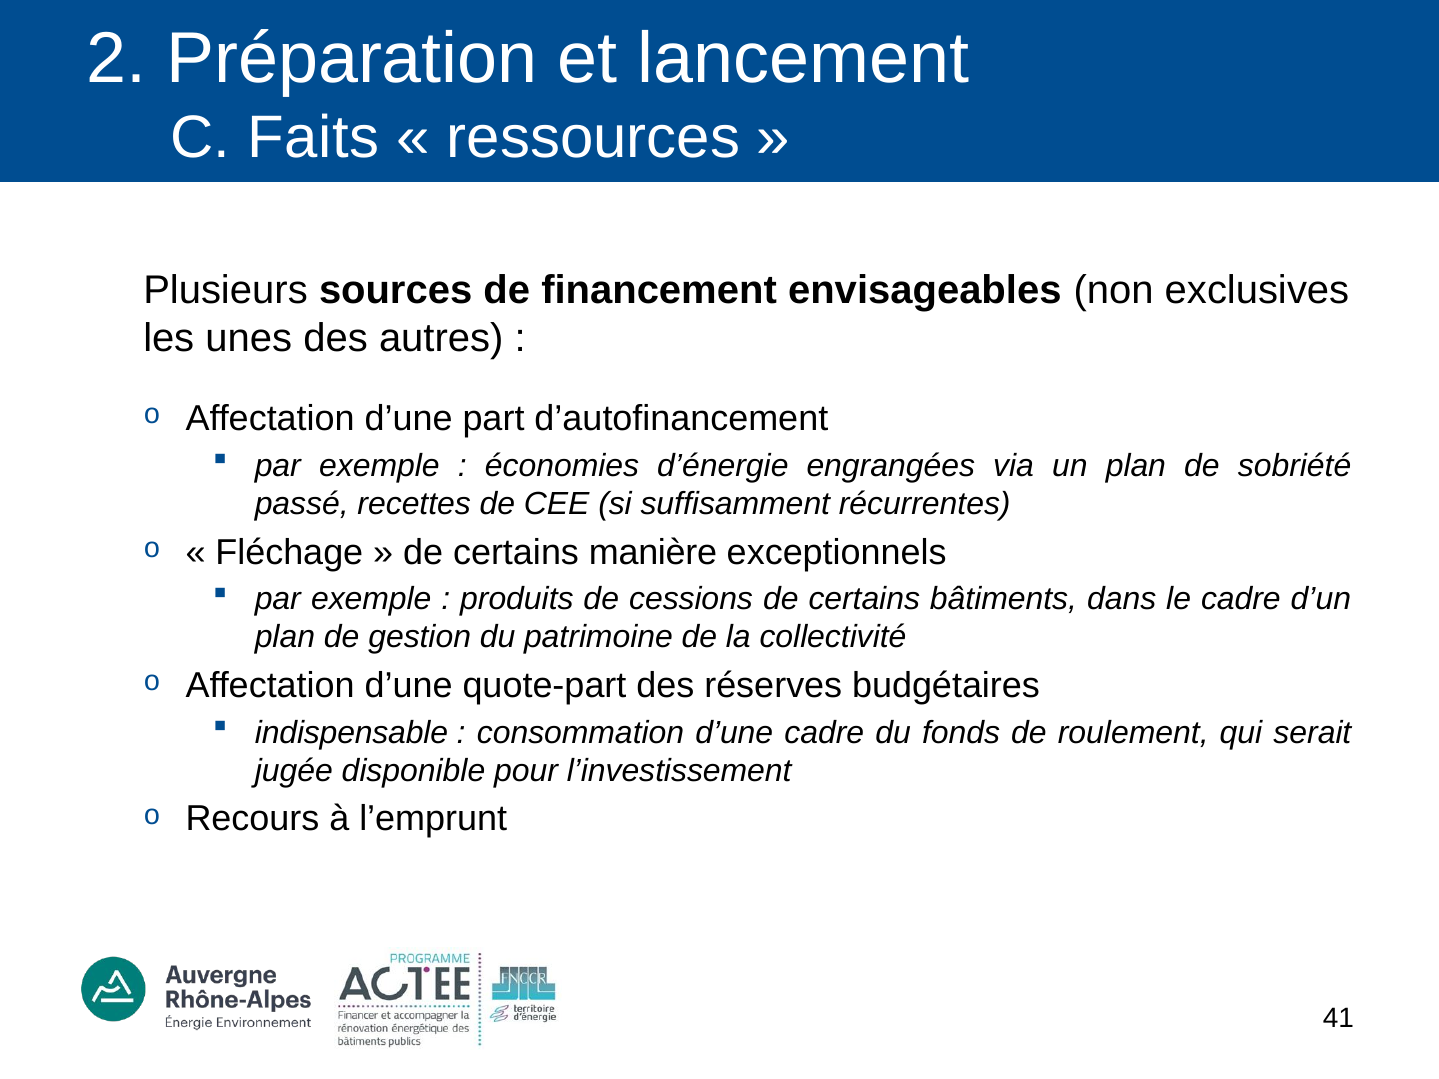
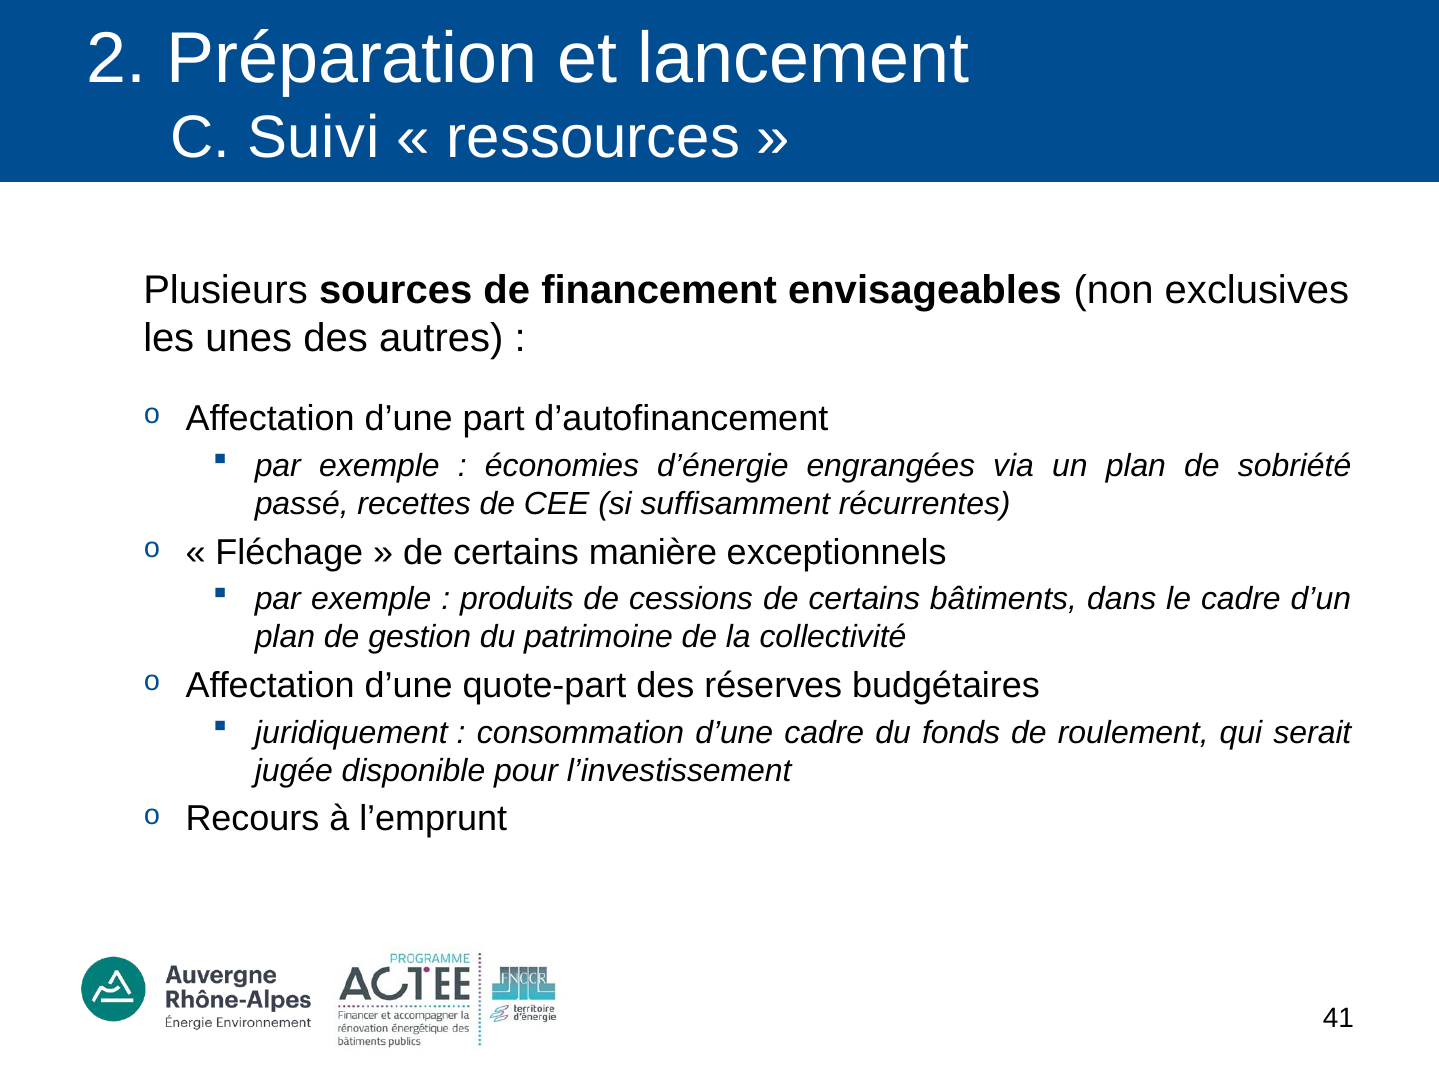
Faits: Faits -> Suivi (314, 137)
indispensable: indispensable -> juridiquement (351, 733)
